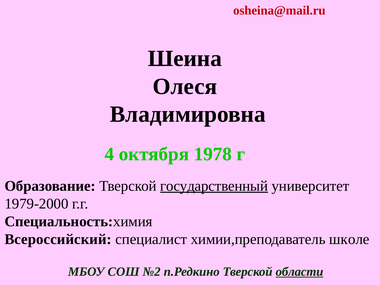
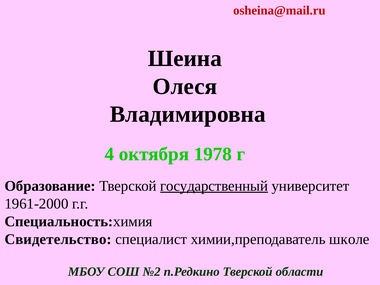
1979-2000: 1979-2000 -> 1961-2000 (36, 204)
Всероссийский: Всероссийский -> Свидетельство (58, 239)
области underline: present -> none (299, 272)
